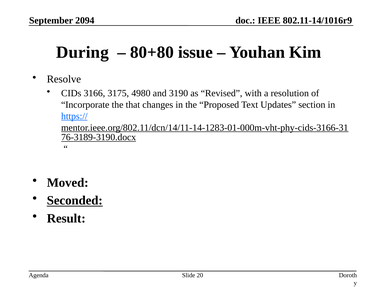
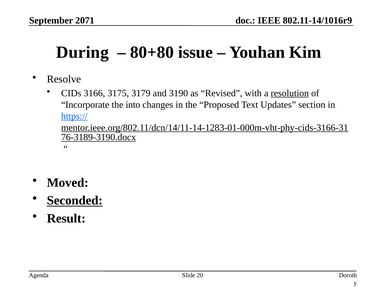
2094: 2094 -> 2071 (85, 20)
4980: 4980 -> 3179 (141, 93)
resolution underline: none -> present (290, 93)
that: that -> into (133, 104)
